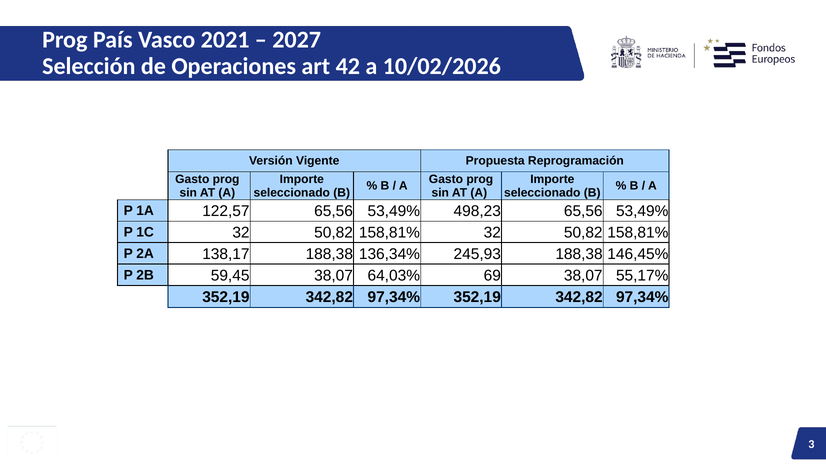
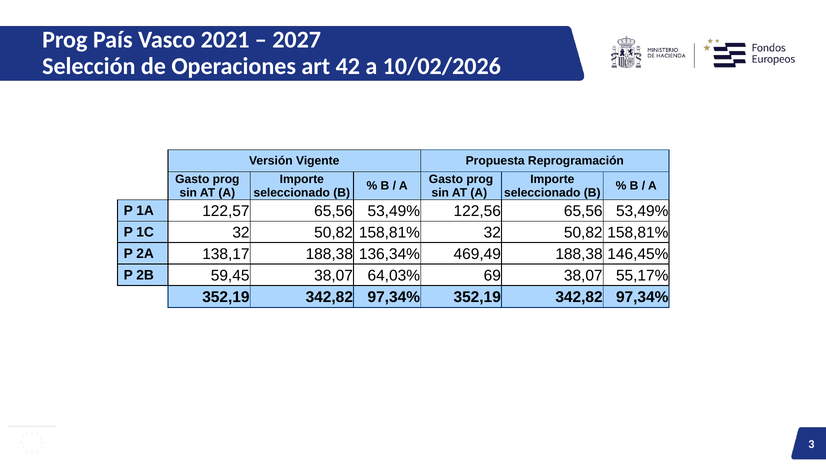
498,23: 498,23 -> 122,56 (477, 211)
245,93: 245,93 -> 469,49 (477, 254)
